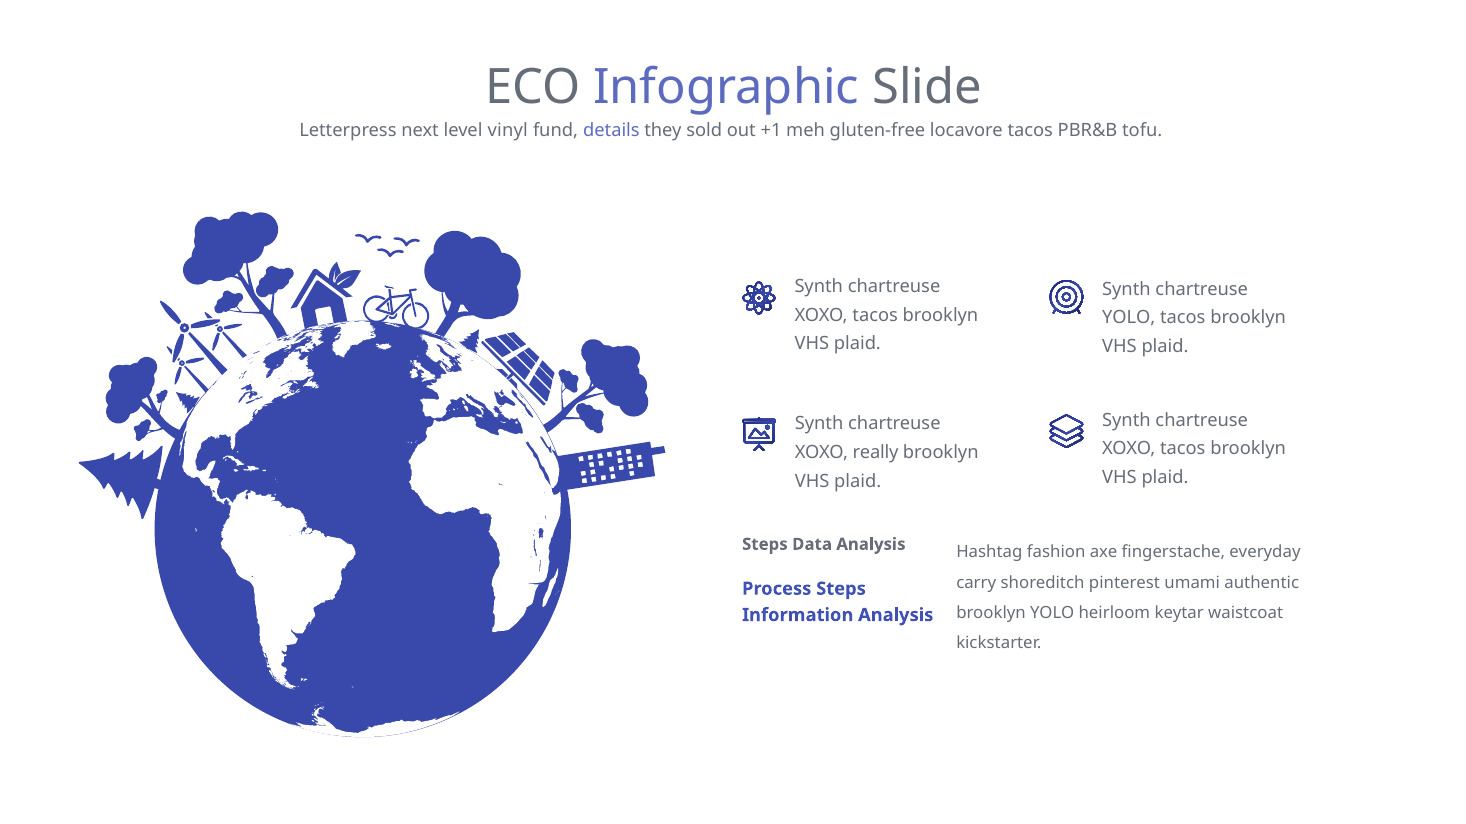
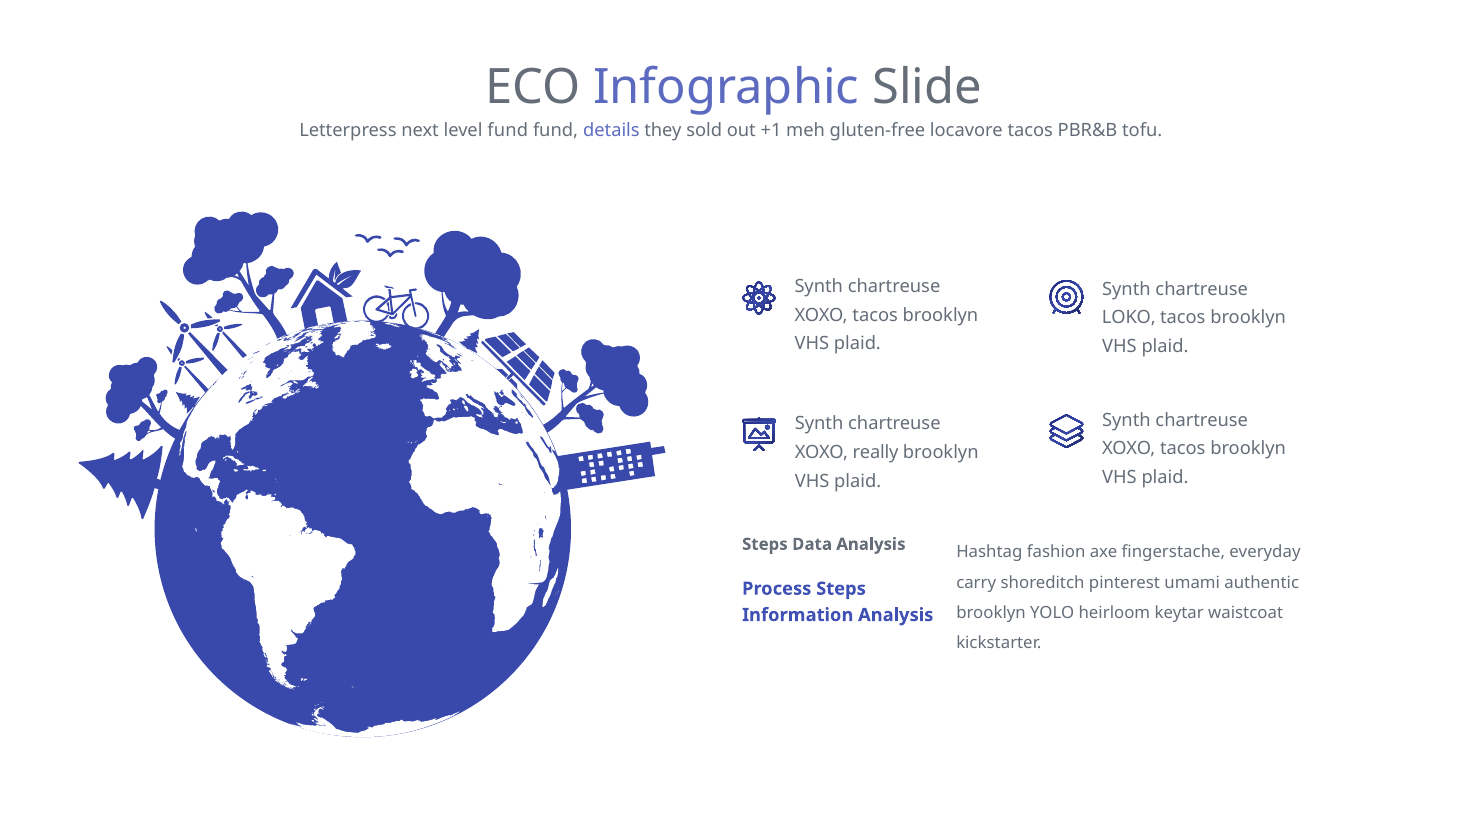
level vinyl: vinyl -> fund (508, 131)
YOLO: YOLO -> LOKO (1129, 318)
